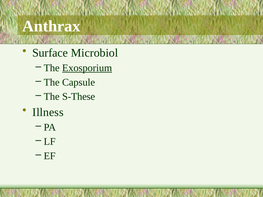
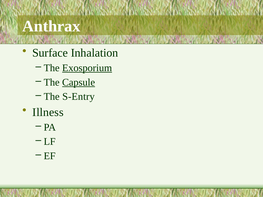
Microbiol: Microbiol -> Inhalation (95, 53)
Capsule underline: none -> present (79, 82)
S-These: S-These -> S-Entry (79, 97)
